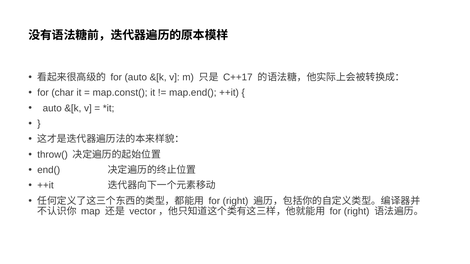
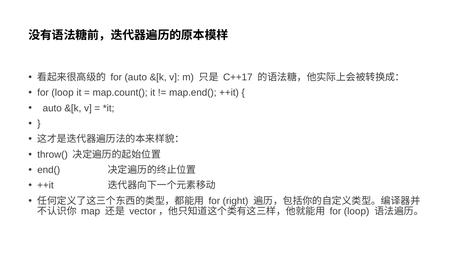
char: char -> loop (63, 93)
map.const(: map.const( -> map.count( (120, 93)
right: right -> loop (357, 212)
